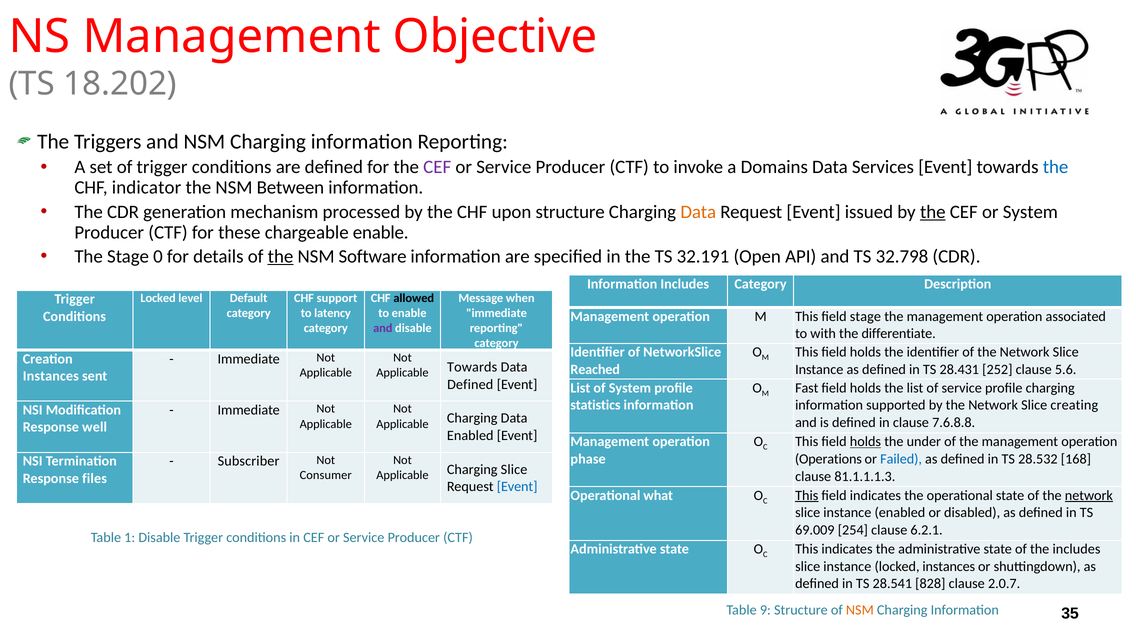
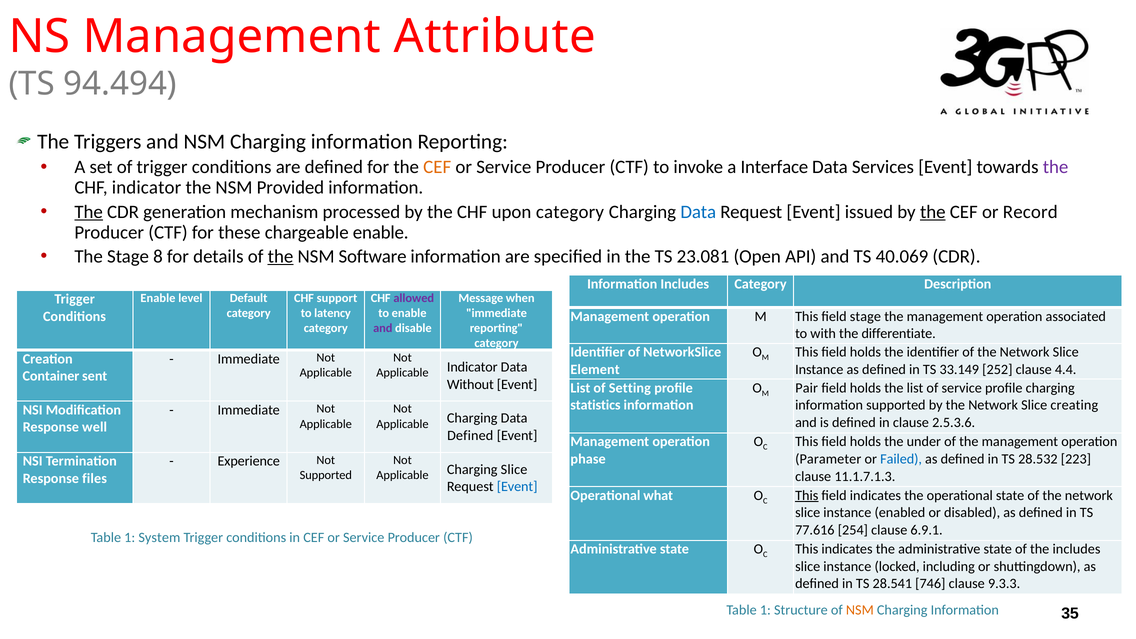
Objective: Objective -> Attribute (495, 37)
18.202: 18.202 -> 94.494 (120, 84)
CEF colour: purple -> orange (437, 167)
Domains: Domains -> Interface (774, 167)
the colour: blue -> purple (1056, 167)
Between: Between -> Provided (290, 188)
The underline: none -> present (89, 212)
upon structure: structure -> category (570, 212)
Data colour: orange -> blue (698, 212)
or System: System -> Record (1030, 212)
0: 0 -> 8 (158, 257)
32.191: 32.191 -> 23.081 (703, 257)
32.798: 32.798 -> 40.069 (902, 257)
Locked: Locked -> Enable (158, 298)
allowed colour: black -> purple (414, 298)
Reached: Reached -> Element (595, 369)
28.431: 28.431 -> 33.149 (959, 369)
5.6: 5.6 -> 4.4 (1066, 369)
Applicable Towards: Towards -> Indicator (472, 367)
Instances: Instances -> Container (51, 376)
Defined: Defined -> Without (470, 384)
of System: System -> Setting (630, 388)
Fast: Fast -> Pair (807, 388)
7.6.8.8: 7.6.8.8 -> 2.5.3.6 (954, 423)
Enabled: Enabled -> Defined (470, 436)
holds underline: present -> none (865, 442)
Operations: Operations -> Parameter (828, 459)
168: 168 -> 223 (1076, 459)
Subscriber: Subscriber -> Experience (249, 461)
Consumer: Consumer -> Supported (326, 475)
81.1.1.1.3: 81.1.1.1.3 -> 11.1.7.1.3 (865, 476)
network underline: present -> none (1089, 495)
69.009: 69.009 -> 77.616 (815, 530)
6.2.1: 6.2.1 -> 6.9.1 (927, 530)
1 Disable: Disable -> System (159, 538)
locked instances: instances -> including (949, 566)
828: 828 -> 746 (930, 584)
2.0.7: 2.0.7 -> 9.3.3 (1004, 584)
9: 9 -> 1 (765, 610)
